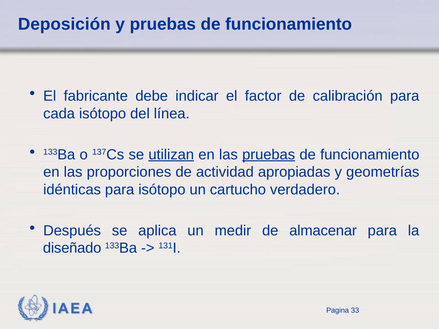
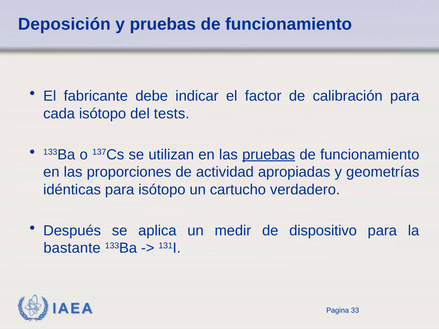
línea: línea -> tests (172, 114)
utilizan underline: present -> none (171, 155)
almacenar: almacenar -> dispositivo (323, 231)
diseñado: diseñado -> bastante (72, 248)
